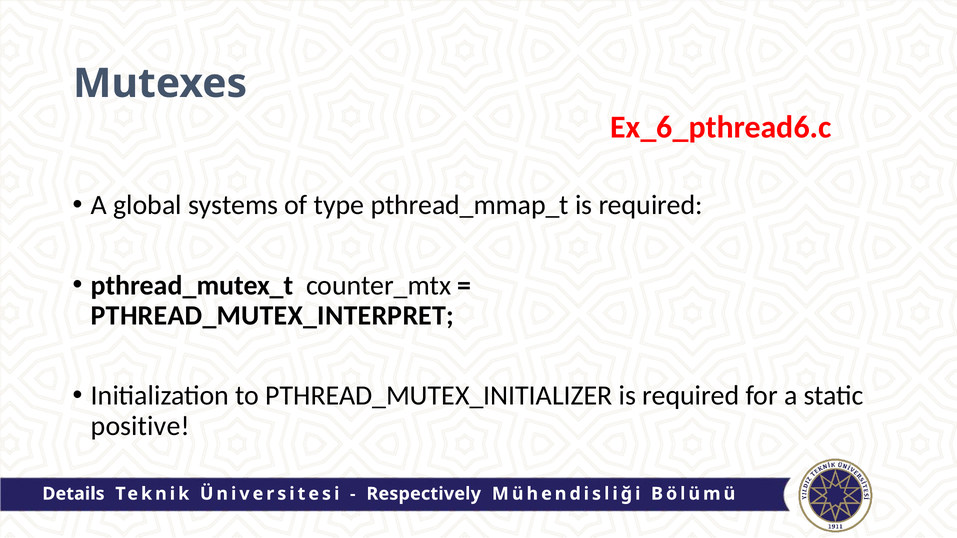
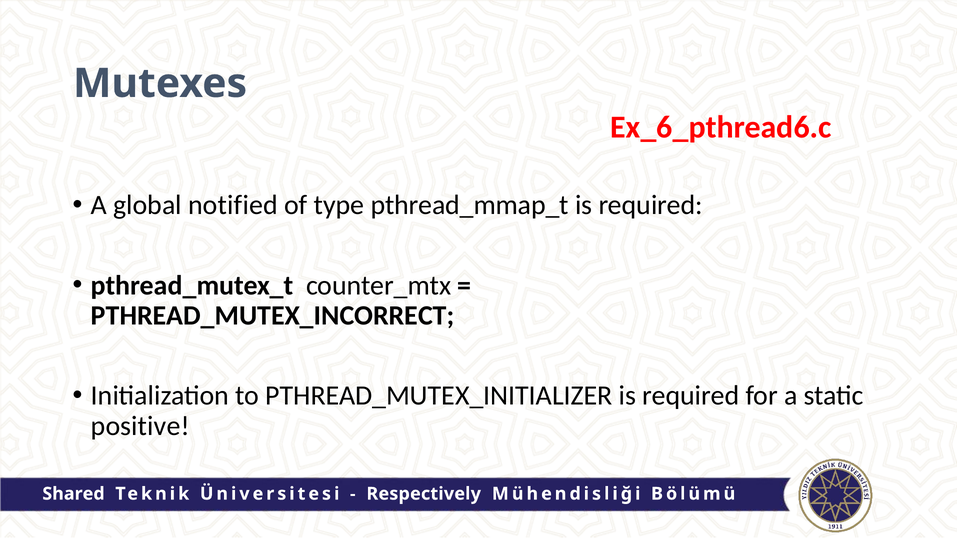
systems: systems -> notified (233, 205)
PTHREAD_MUTEX_INTERPRET: PTHREAD_MUTEX_INTERPRET -> PTHREAD_MUTEX_INCORRECT (273, 316)
Details: Details -> Shared (73, 494)
